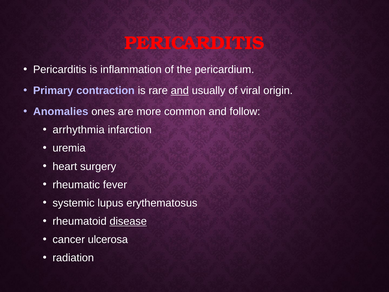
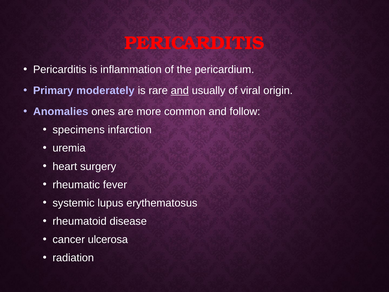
contraction: contraction -> moderately (105, 91)
arrhythmia: arrhythmia -> specimens (79, 130)
disease underline: present -> none (128, 221)
